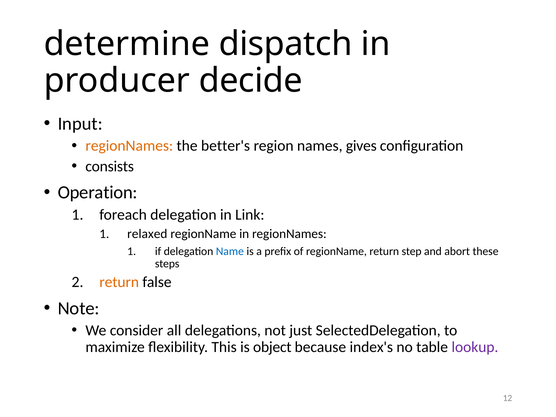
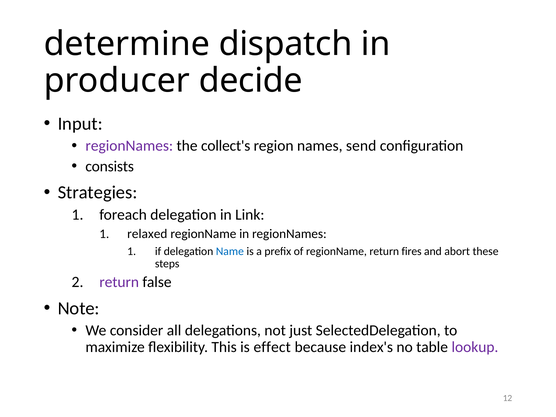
regionNames colour: orange -> purple (129, 146)
better's: better's -> collect's (226, 146)
gives: gives -> send (361, 146)
Operation: Operation -> Strategies (98, 192)
step: step -> fires (412, 251)
return colour: orange -> purple (119, 282)
object: object -> effect (272, 347)
